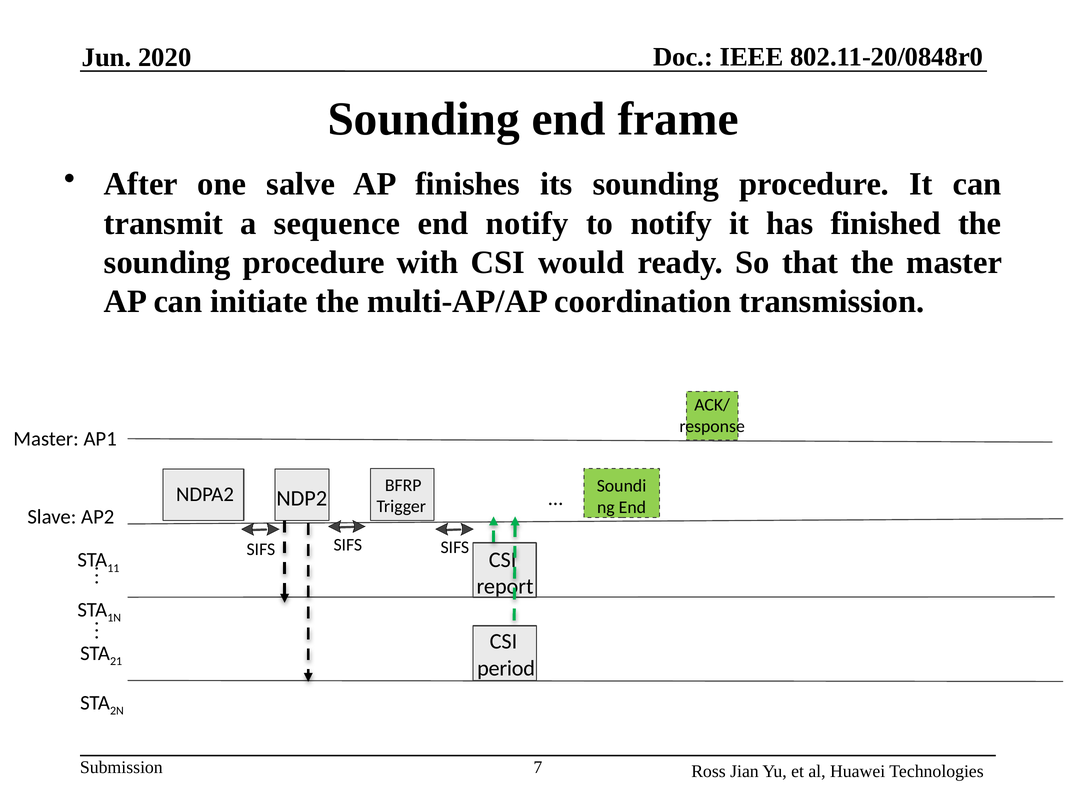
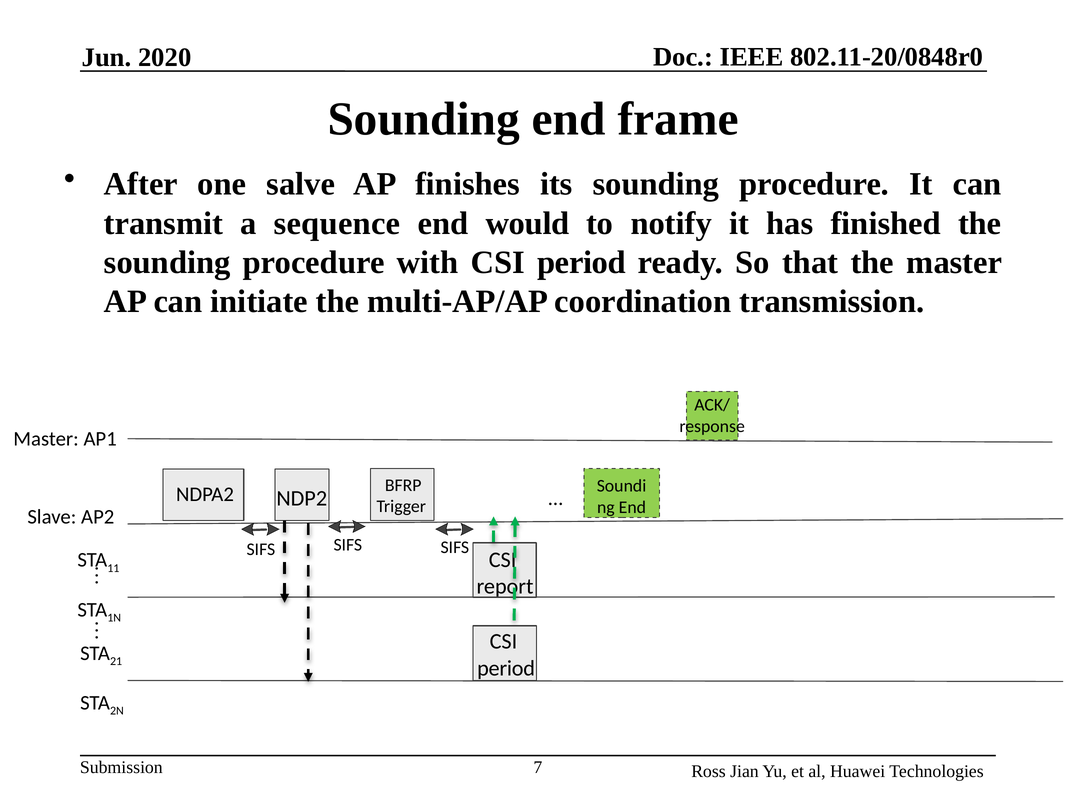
end notify: notify -> would (527, 223)
with CSI would: would -> period (582, 263)
